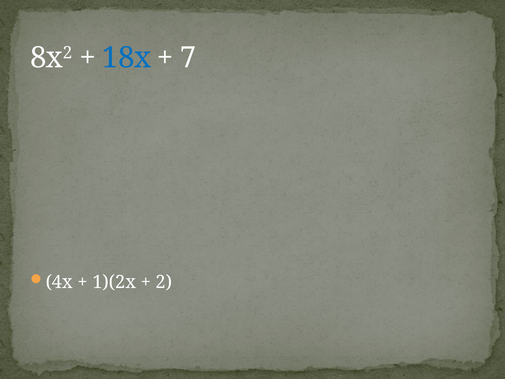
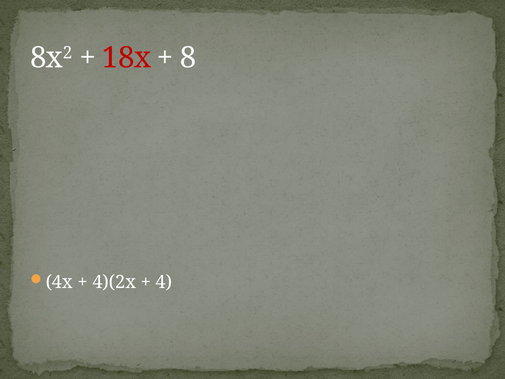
18x colour: blue -> red (127, 58)
7: 7 -> 8 (188, 58)
1)(2x: 1)(2x -> 4)(2x (114, 282)
2: 2 -> 4 (164, 282)
